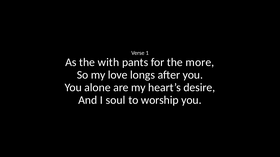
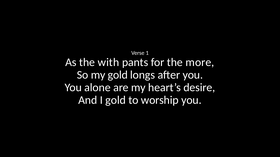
my love: love -> gold (118, 75)
I soul: soul -> gold (116, 100)
